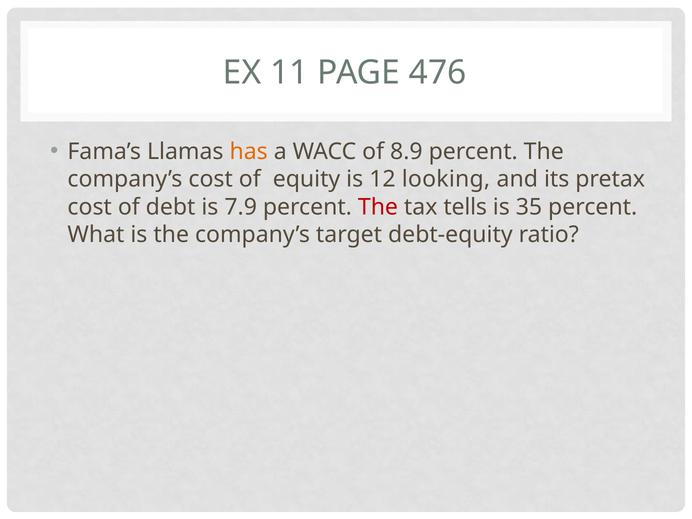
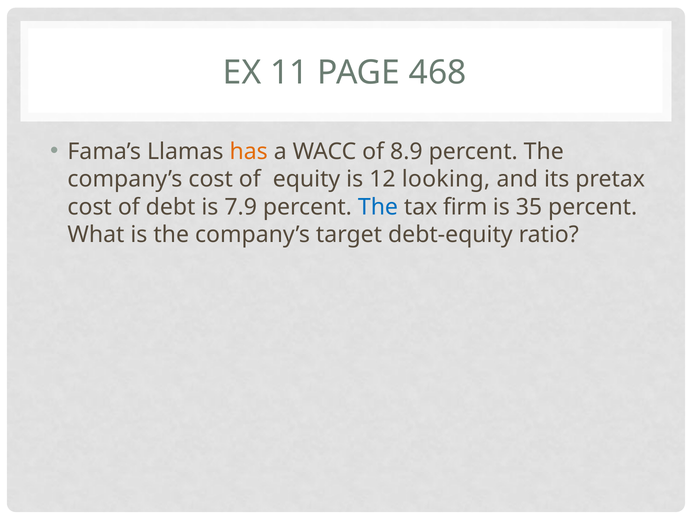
476: 476 -> 468 (438, 73)
The colour: red -> blue (378, 207)
tells: tells -> firm (465, 207)
